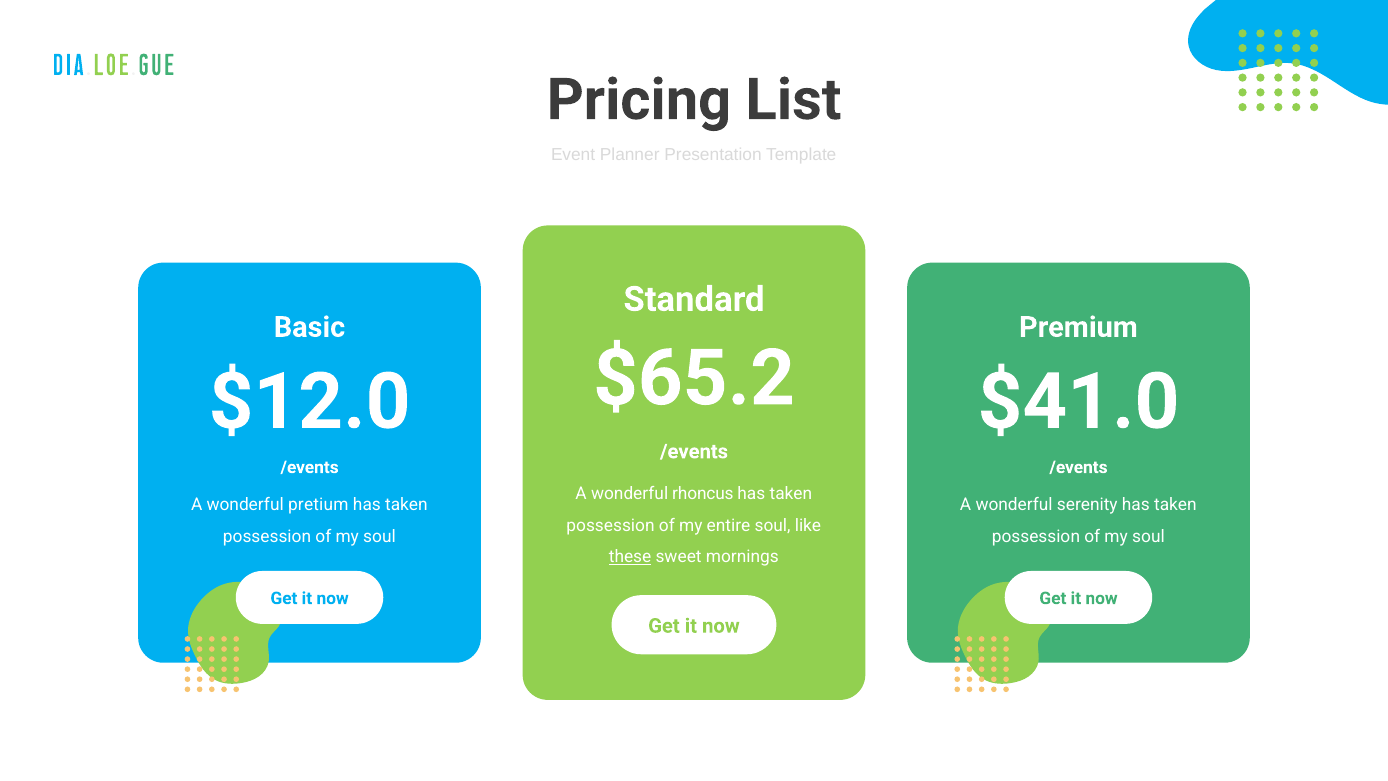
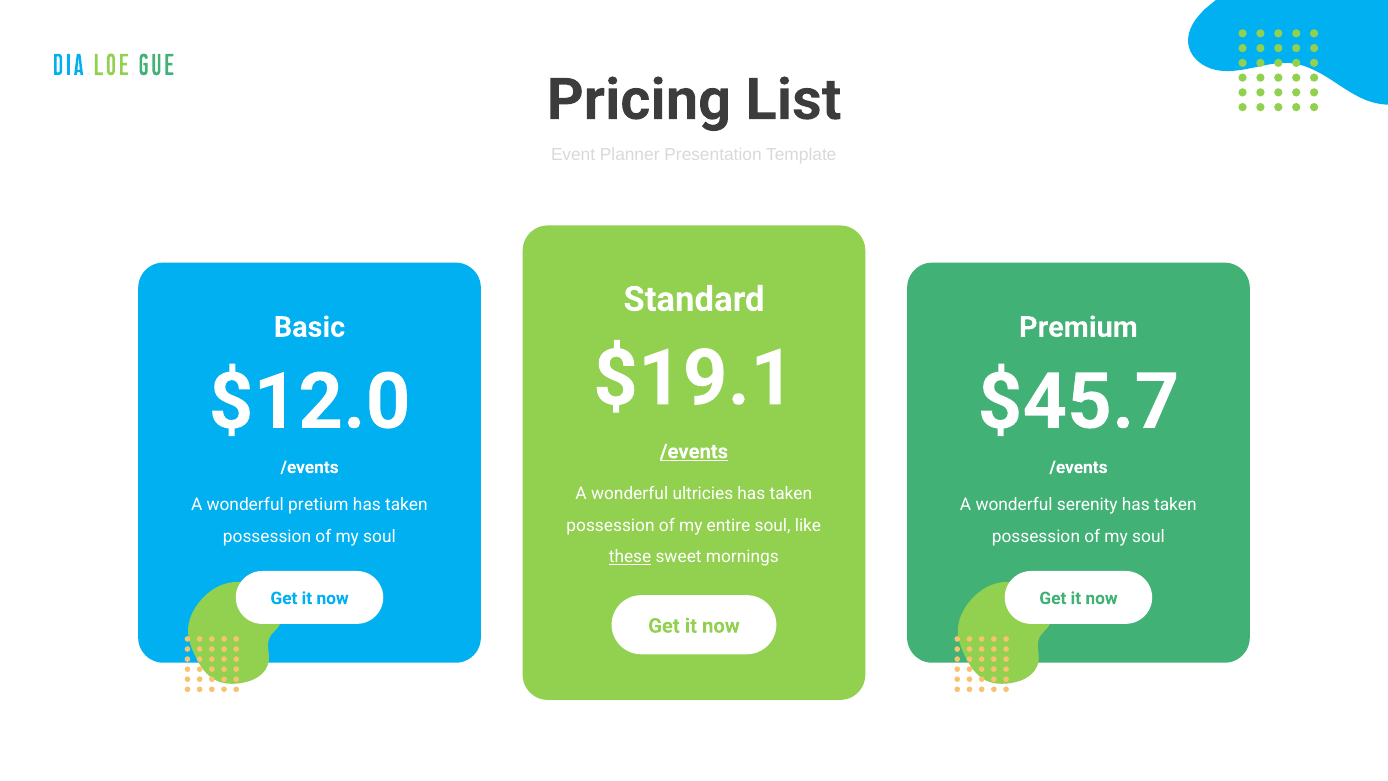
$65.2: $65.2 -> $19.1 (694, 378)
$41.0: $41.0 -> $45.7 (1078, 402)
/events underline: none -> present (694, 451)
rhoncus: rhoncus -> ultricies (703, 494)
